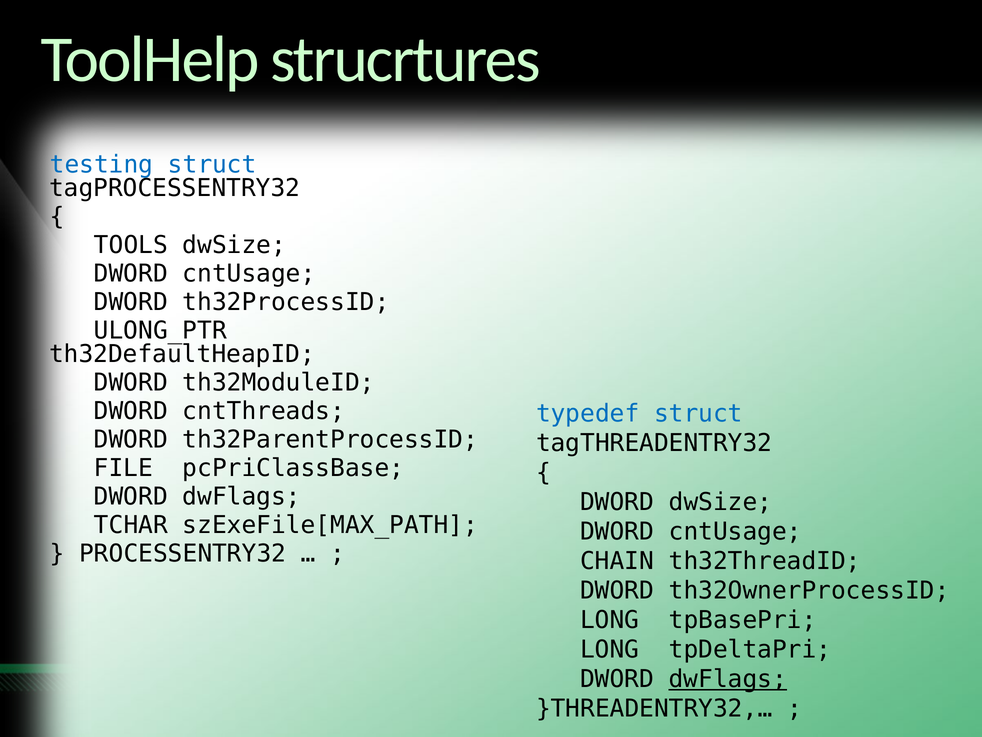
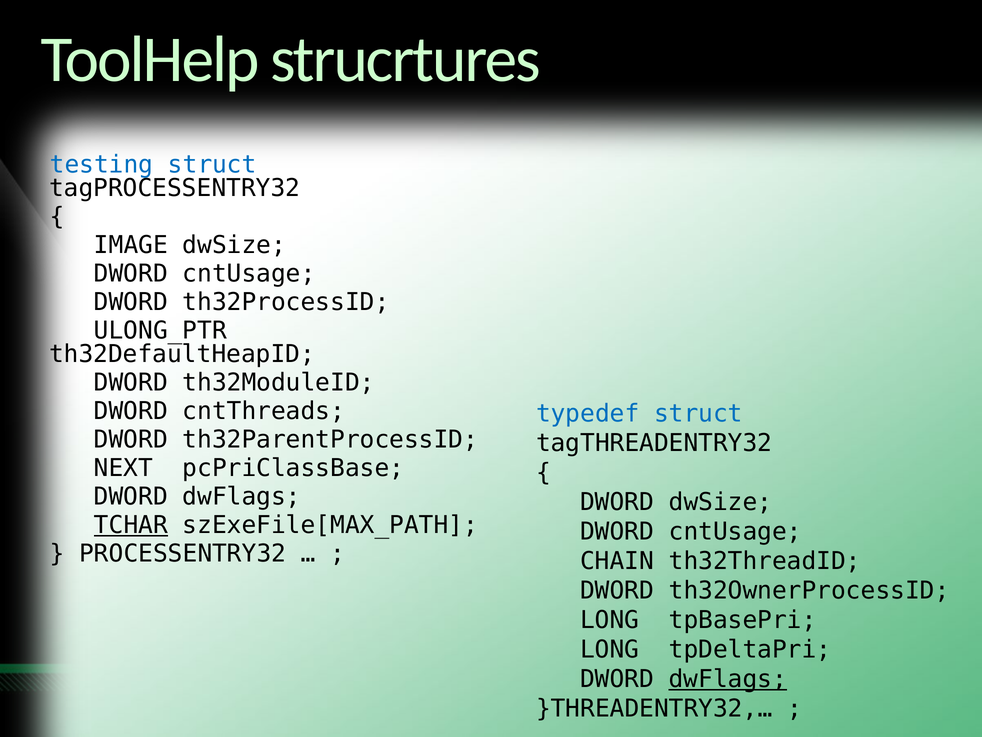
TOOLS: TOOLS -> IMAGE (131, 245)
FILE: FILE -> NEXT (123, 468)
TCHAR underline: none -> present (131, 525)
